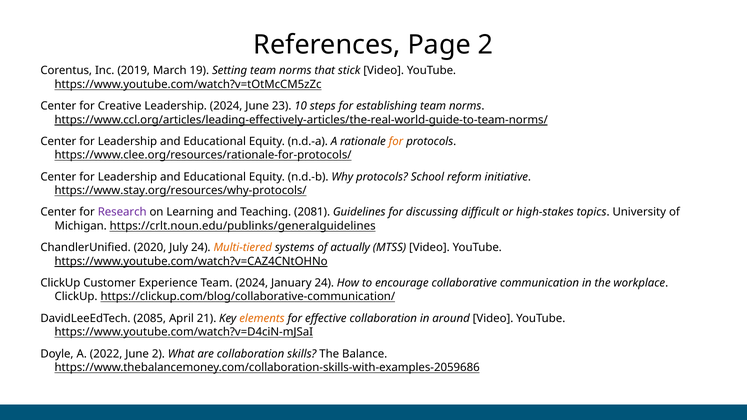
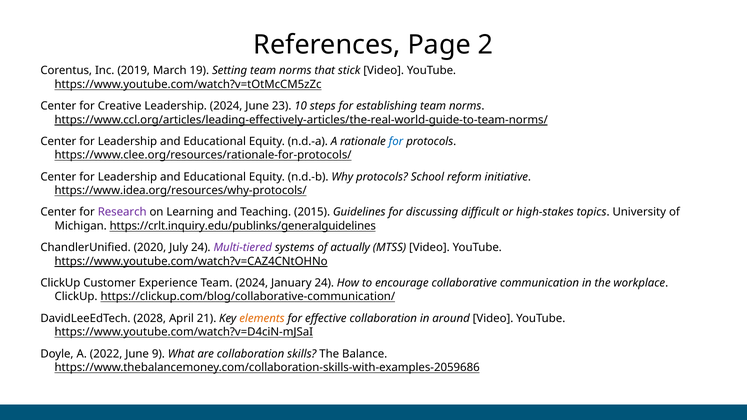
for colour: orange -> blue (396, 142)
https://www.stay.org/resources/why-protocols/: https://www.stay.org/resources/why-protocols/ -> https://www.idea.org/resources/why-protocols/ (181, 191)
2081: 2081 -> 2015 (312, 212)
https://crlt.noun.edu/publinks/generalguidelines: https://crlt.noun.edu/publinks/generalguidelines -> https://crlt.inquiry.edu/publinks/generalguidelines (243, 226)
Multi-tiered colour: orange -> purple (243, 248)
2085: 2085 -> 2028 (150, 319)
June 2: 2 -> 9 (158, 354)
